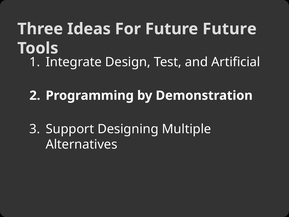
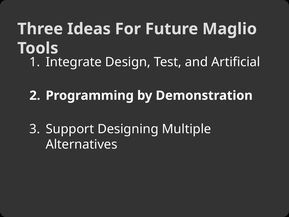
Future Future: Future -> Maglio (230, 29)
